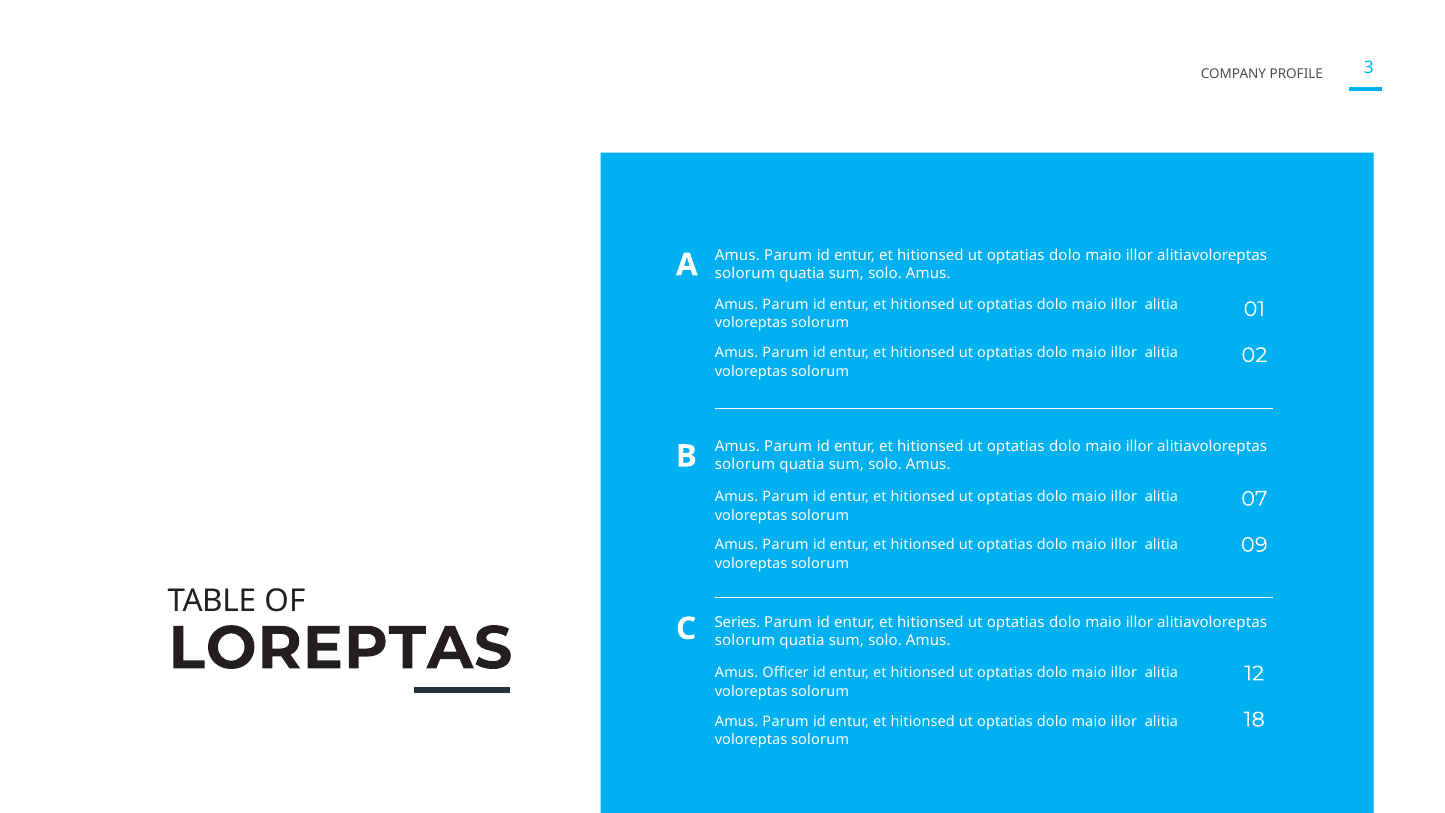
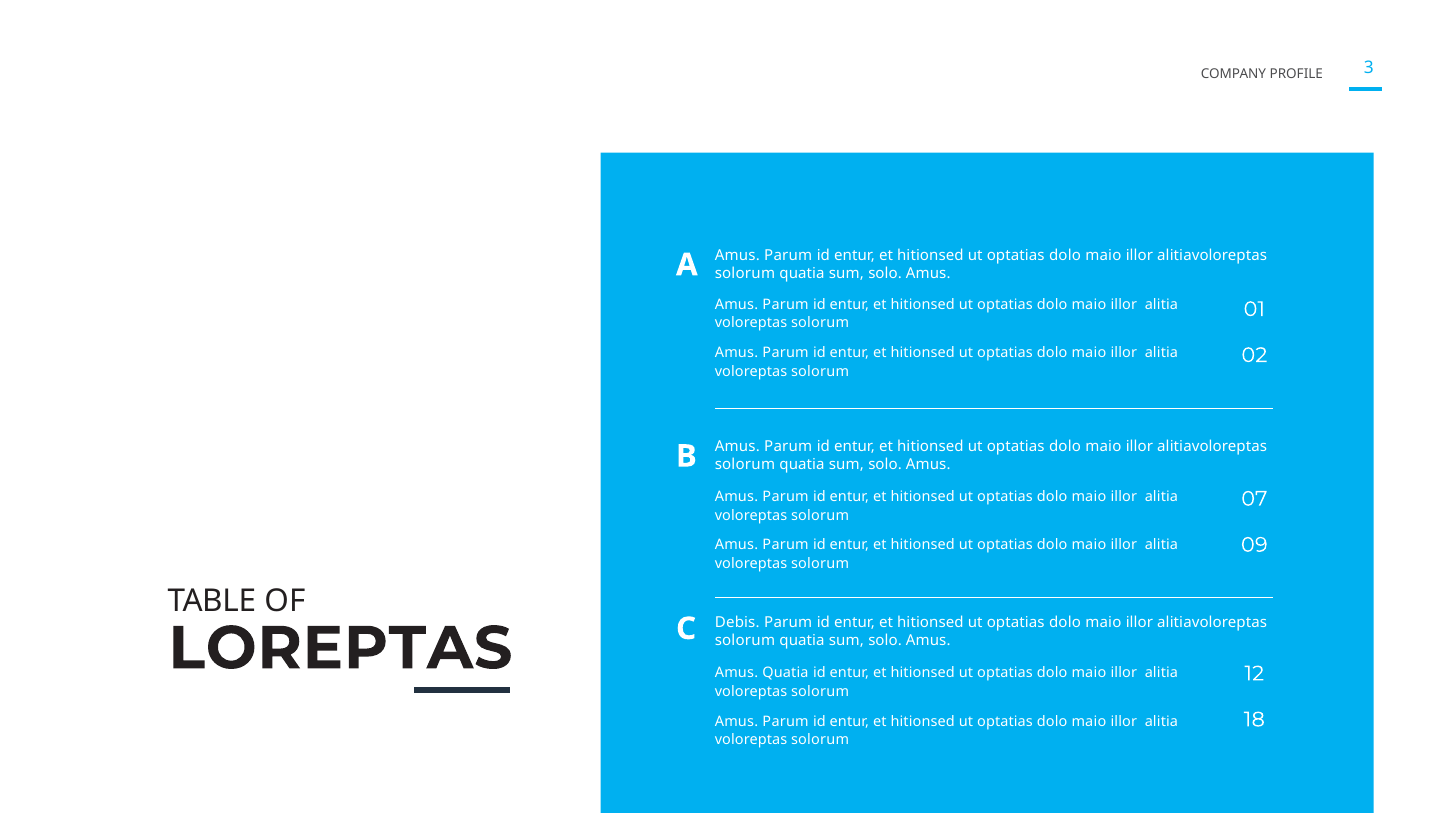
Series: Series -> Debis (737, 623)
Amus Officer: Officer -> Quatia (786, 673)
